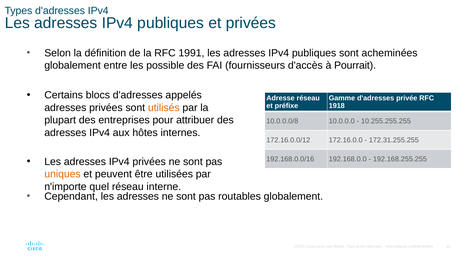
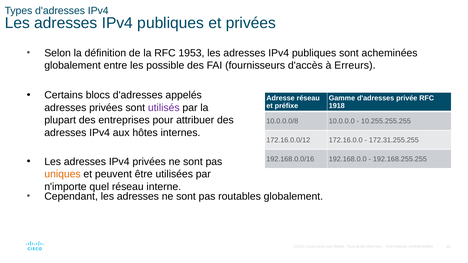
1991: 1991 -> 1953 (191, 53)
Pourrait: Pourrait -> Erreurs (355, 66)
utilisés colour: orange -> purple (164, 108)
